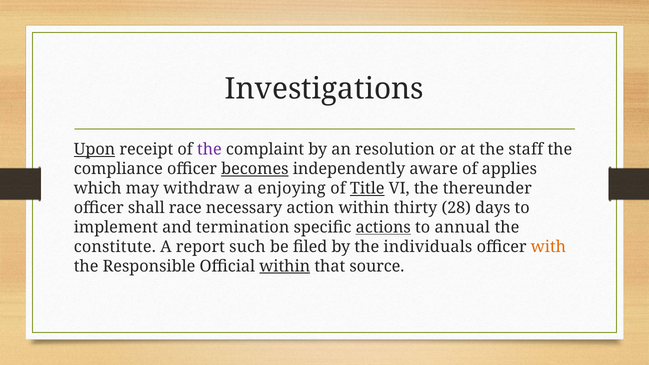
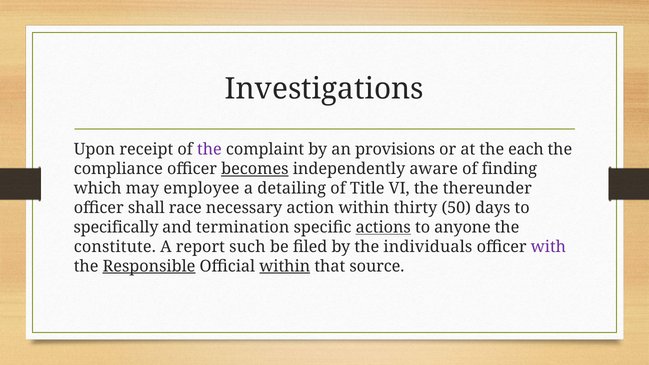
Upon underline: present -> none (95, 149)
resolution: resolution -> provisions (395, 149)
staff: staff -> each (526, 149)
applies: applies -> finding (509, 169)
withdraw: withdraw -> employee (201, 188)
enjoying: enjoying -> detailing (292, 188)
Title underline: present -> none (367, 188)
28: 28 -> 50 (456, 208)
implement: implement -> specifically (116, 227)
annual: annual -> anyone (462, 227)
with colour: orange -> purple (548, 247)
Responsible underline: none -> present (149, 266)
